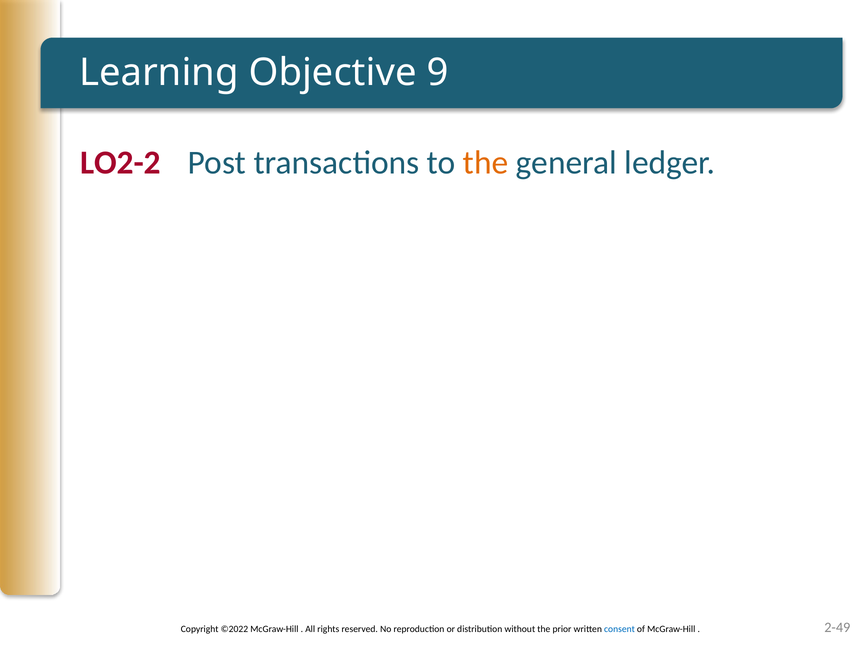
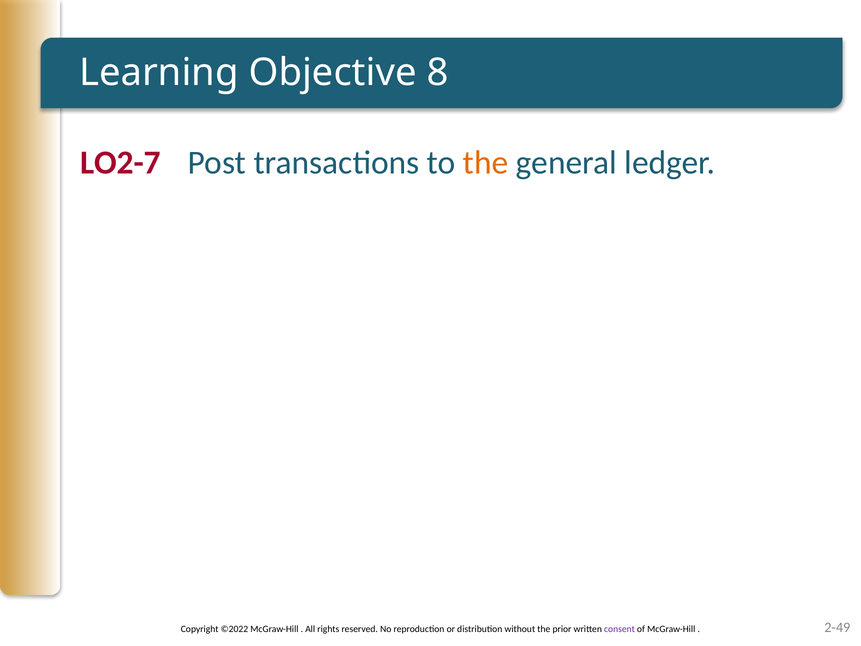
9: 9 -> 8 (438, 73)
LO2-2: LO2-2 -> LO2-7 (121, 163)
consent colour: blue -> purple (619, 629)
